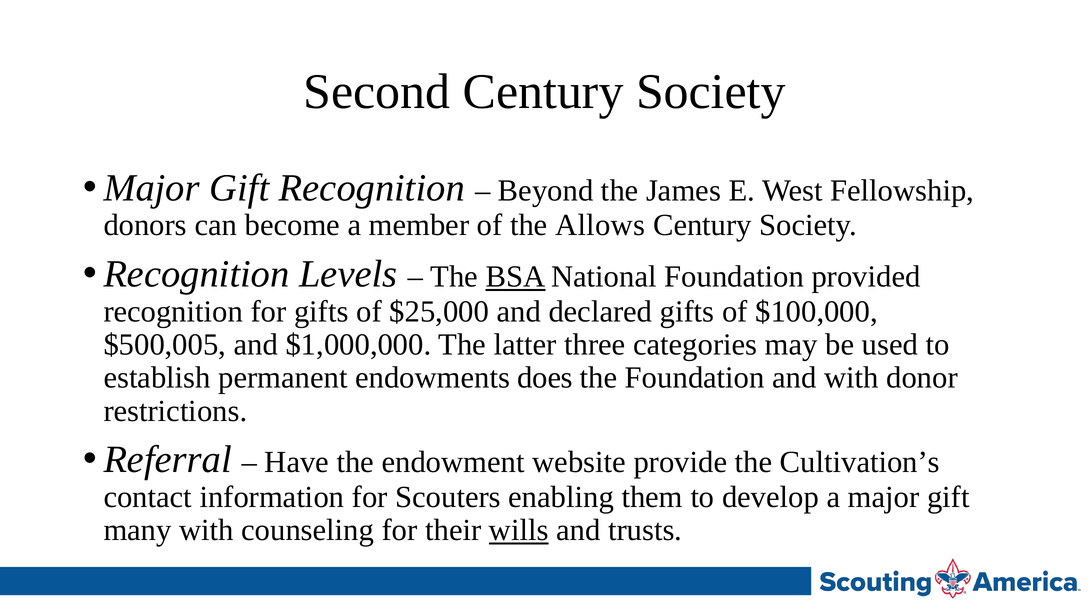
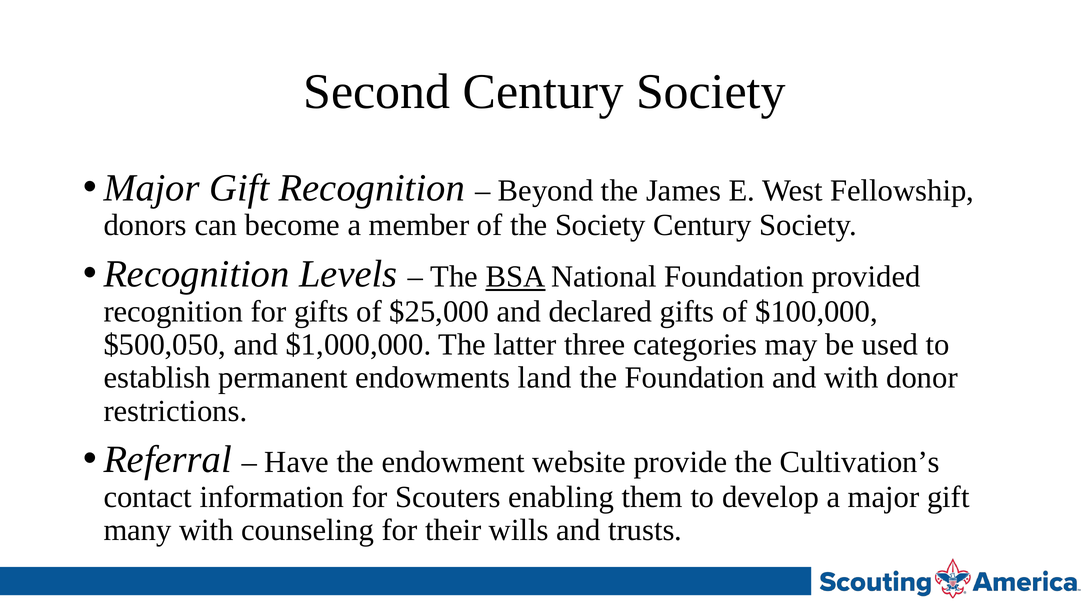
the Allows: Allows -> Society (600, 225)
$500,005: $500,005 -> $500,050 (165, 345)
does: does -> land (545, 378)
wills underline: present -> none (519, 530)
